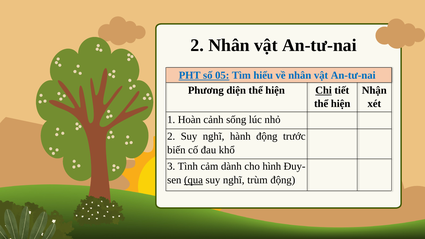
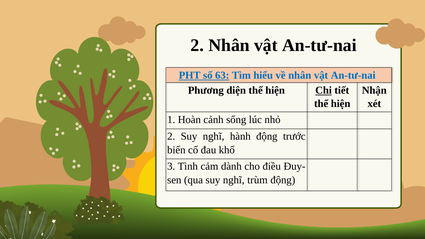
05: 05 -> 63 (222, 75)
hình: hình -> điều (272, 167)
qua underline: present -> none (193, 180)
